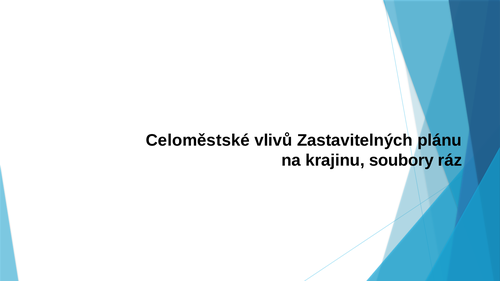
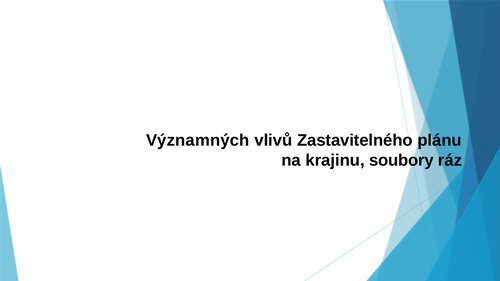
Celoměstské: Celoměstské -> Významných (198, 140)
Zastavitelných: Zastavitelných -> Zastavitelného (355, 140)
